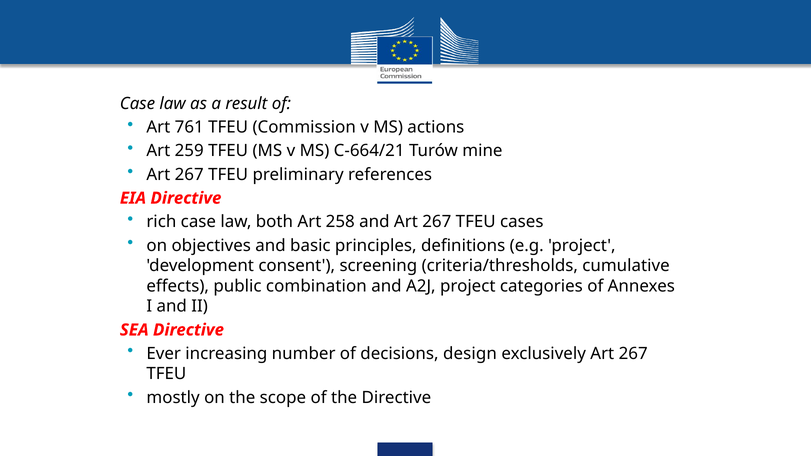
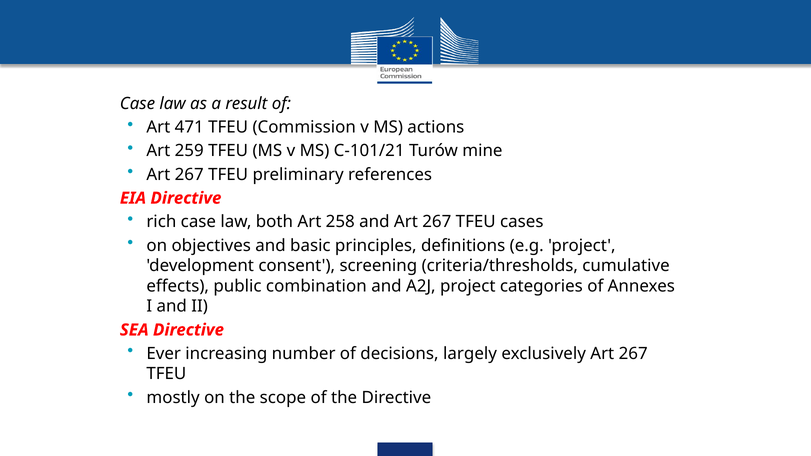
761: 761 -> 471 (189, 127)
C‑664/21: C‑664/21 -> C‑101/21 (369, 151)
design: design -> largely (470, 354)
